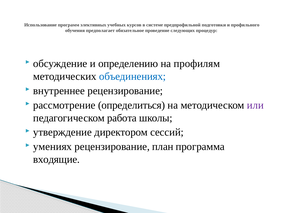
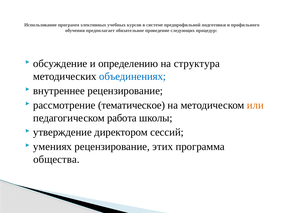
профилям: профилям -> структура (197, 64)
определиться: определиться -> тематическое (132, 105)
или colour: purple -> orange (255, 105)
план: план -> этих (163, 147)
входящие: входящие -> общества (56, 159)
